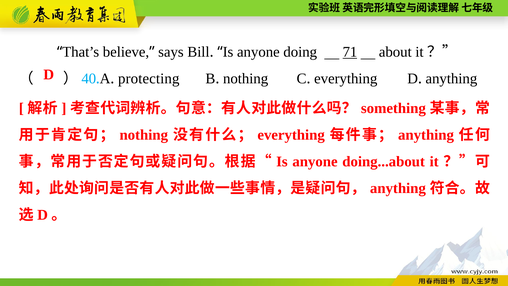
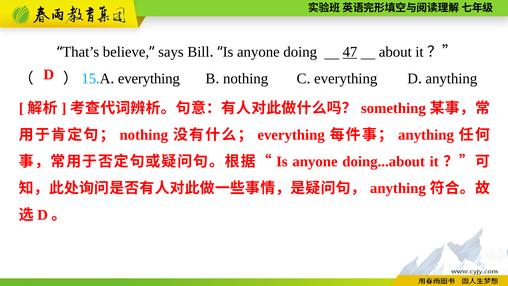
71: 71 -> 47 (350, 52)
40: 40 -> 15 (89, 79)
protecting: protecting -> everything (149, 79)
